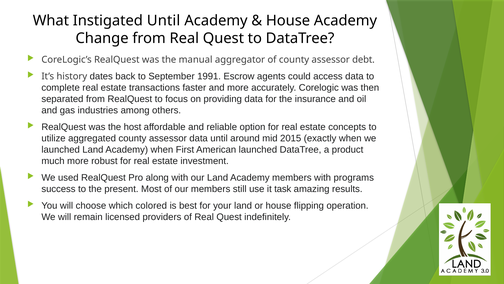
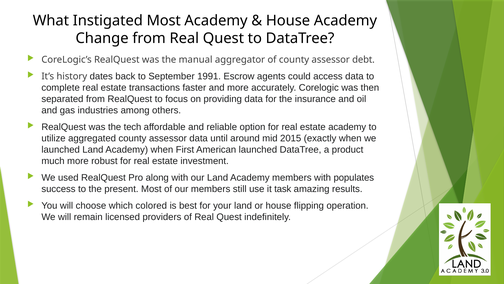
Instigated Until: Until -> Most (164, 21)
host: host -> tech (133, 127)
estate concepts: concepts -> academy (347, 127)
programs: programs -> populates (354, 178)
